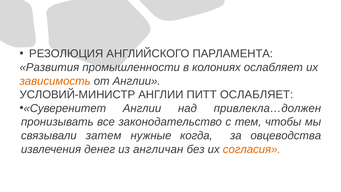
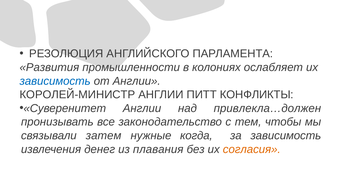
зависимость colour: orange -> blue (55, 81)
УСЛОВИЙ-МИНИСТР: УСЛОВИЙ-МИНИСТР -> КОРОЛЕЙ-МИНИСТР (77, 95)
ПИТТ ОСЛАБЛЯЕТ: ОСЛАБЛЯЕТ -> КОНФЛИКТЫ (257, 95)
за овцеводства: овцеводства -> зависимость (286, 136)
англичан: англичан -> плавания (158, 149)
